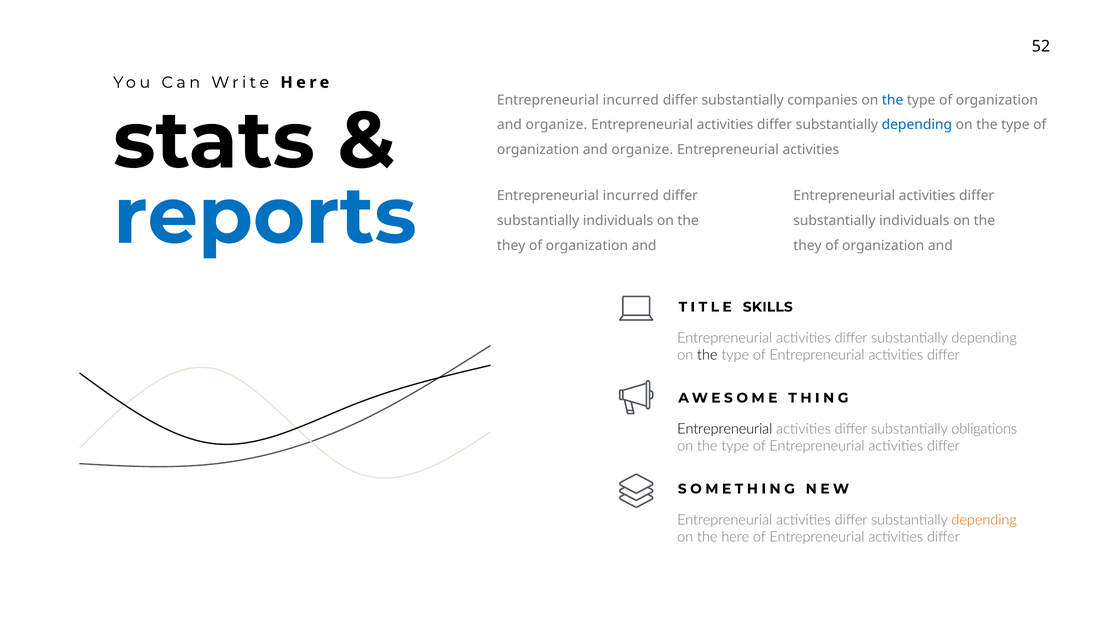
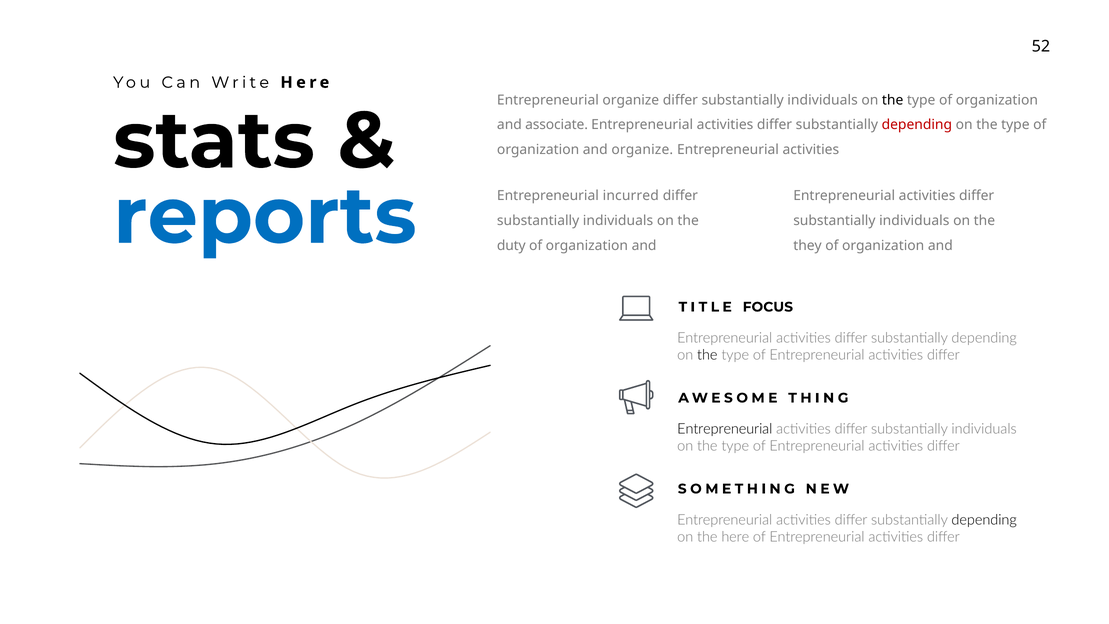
incurred: incurred -> organize (631, 100)
companies: companies -> individuals (823, 100)
the colour: blue -> black (893, 100)
organize: organize -> associate (557, 125)
depending colour: blue -> red (917, 125)
they: they -> duty (511, 246)
SKILLS: SKILLS -> FOCUS (768, 307)
obligations: obligations -> individuals (984, 429)
depending colour: orange -> black (984, 520)
